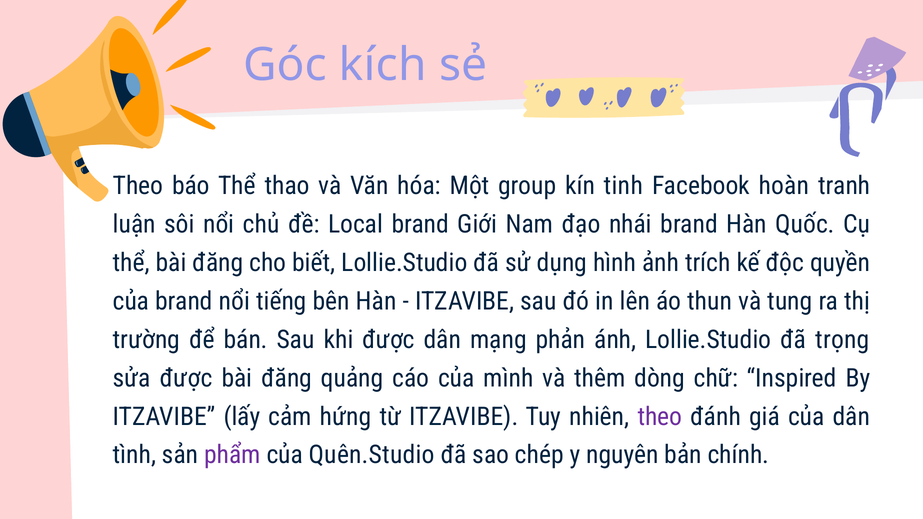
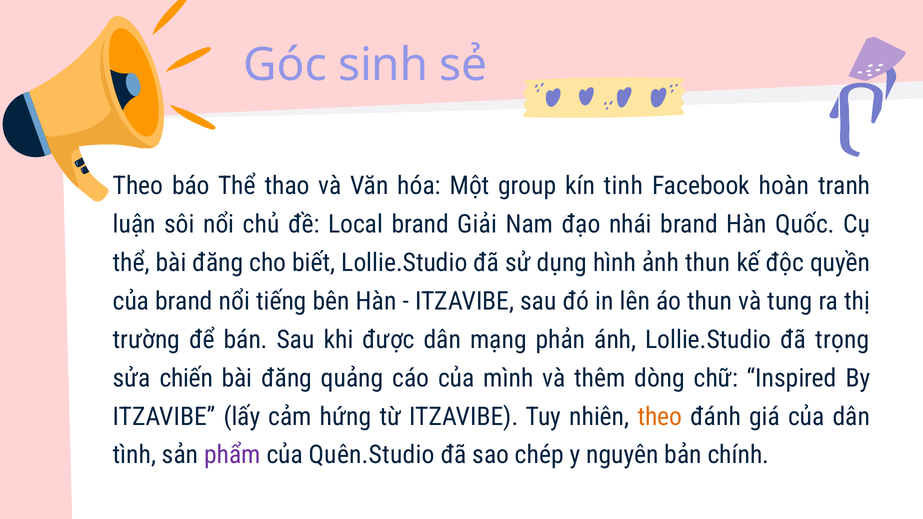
kích: kích -> sinh (383, 65)
Giới: Giới -> Giải (477, 224)
ảnh trích: trích -> thun (708, 263)
sửa được: được -> chiến (186, 378)
theo colour: purple -> orange (660, 417)
